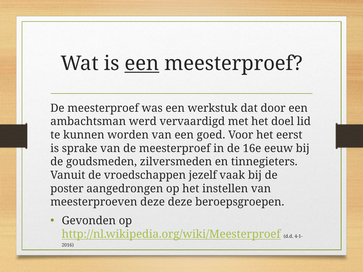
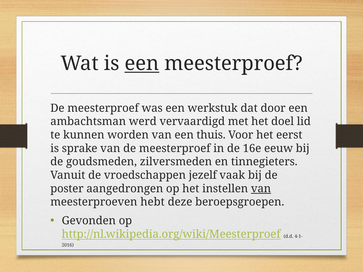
goed: goed -> thuis (211, 135)
van underline: none -> present (261, 189)
meesterproeven deze: deze -> hebt (153, 202)
